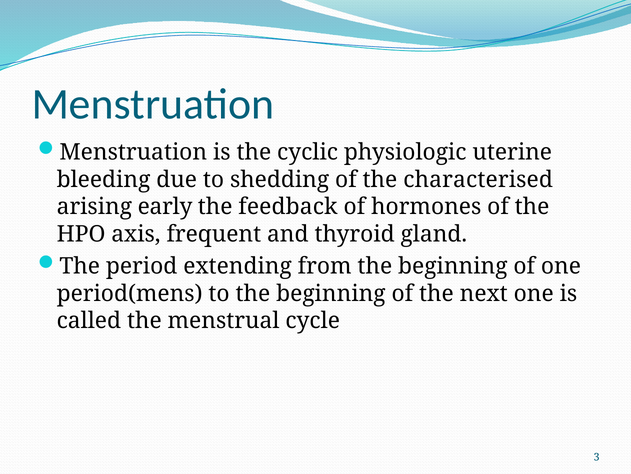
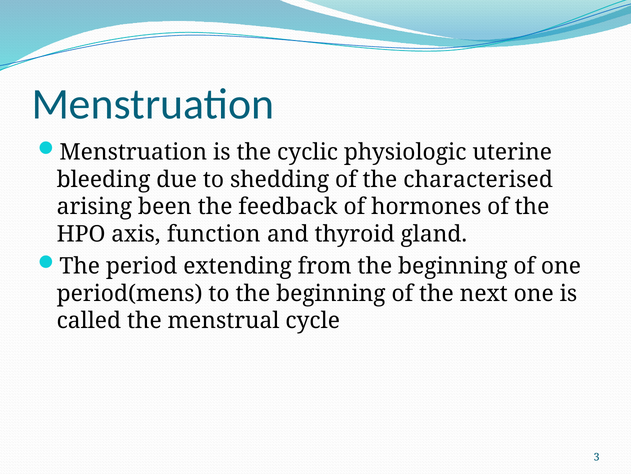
early: early -> been (165, 207)
frequent: frequent -> function (214, 234)
